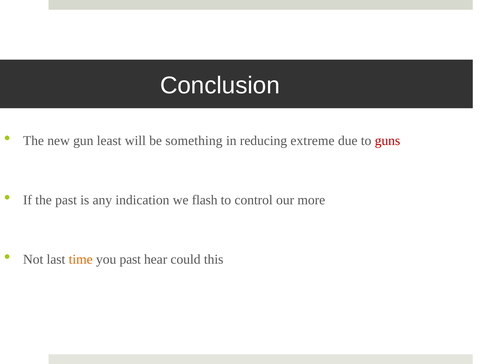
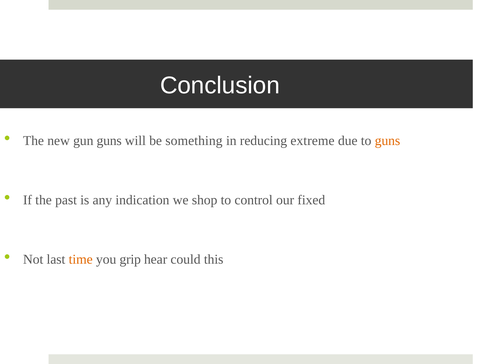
gun least: least -> guns (109, 141)
guns colour: red -> orange (387, 141)
flash: flash -> shop (205, 200)
more: more -> fixed (311, 200)
you past: past -> grip (130, 259)
